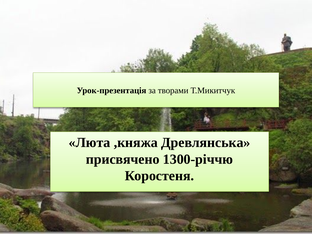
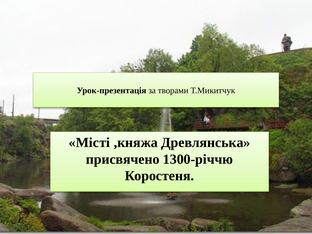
Люта: Люта -> Місті (89, 143)
